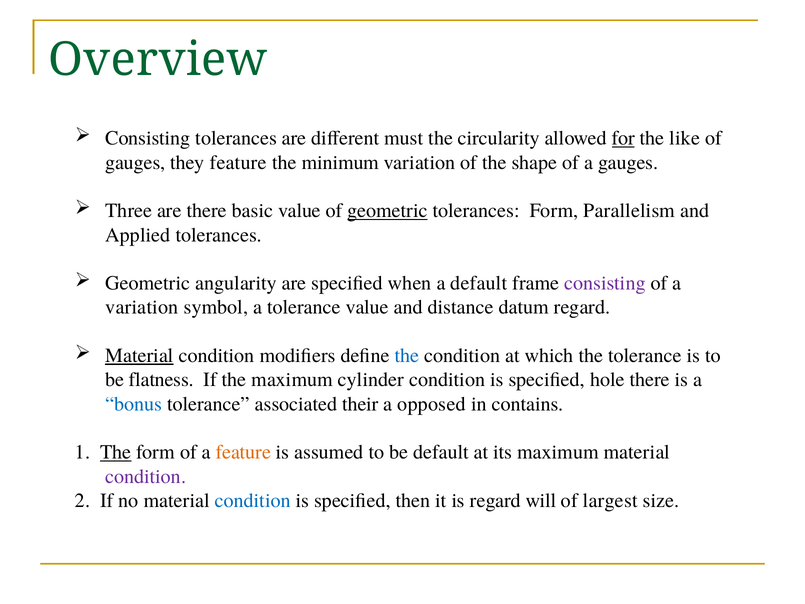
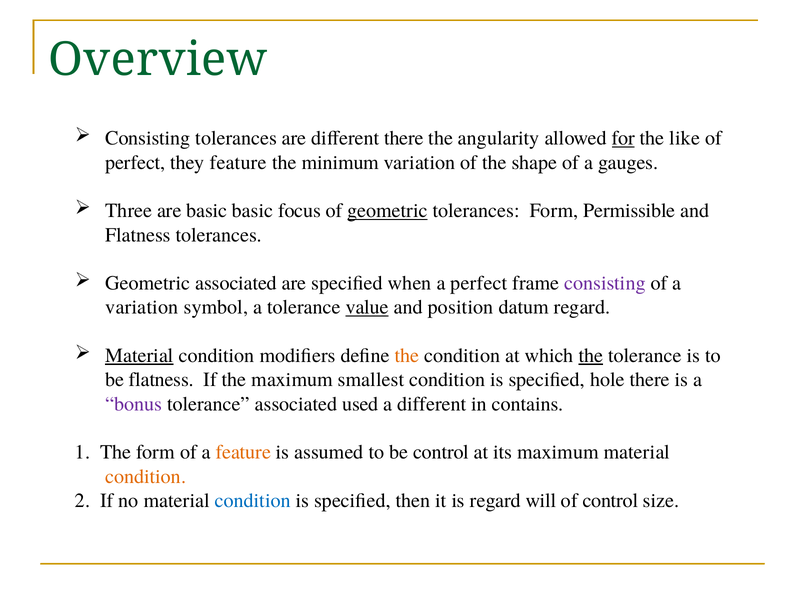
different must: must -> there (404, 138)
circularity: circularity -> angularity (499, 138)
gauges: gauges -> perfect (135, 162)
are there: there -> basic (207, 211)
basic value: value -> focus (299, 211)
Parallelism: Parallelism -> Permissible (629, 211)
Applied: Applied -> Flatness (138, 235)
Geometric angularity: angularity -> associated (236, 283)
a default: default -> perfect (479, 283)
value underline: none -> present (367, 307)
distance: distance -> position (461, 307)
the colour: blue -> orange (407, 356)
the underline: none -> present (591, 356)
cylinder: cylinder -> smallest (371, 380)
bonus colour: blue -> purple (134, 404)
their: their -> used (360, 404)
a opposed: opposed -> different (432, 404)
The underline: present -> none (116, 452)
be default: default -> control (441, 452)
condition colour: purple -> orange (146, 476)
of largest: largest -> control (610, 500)
